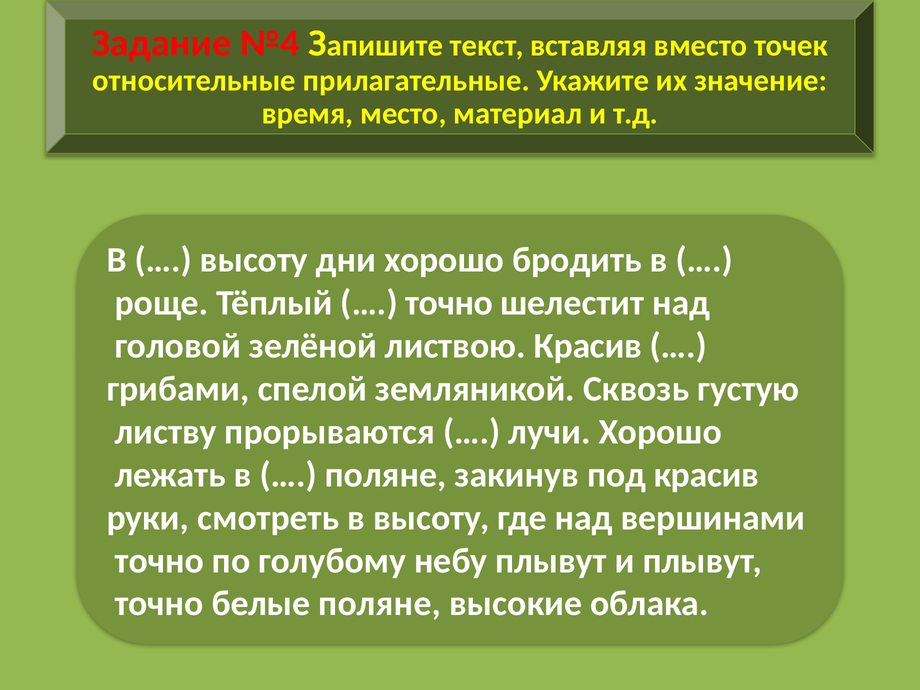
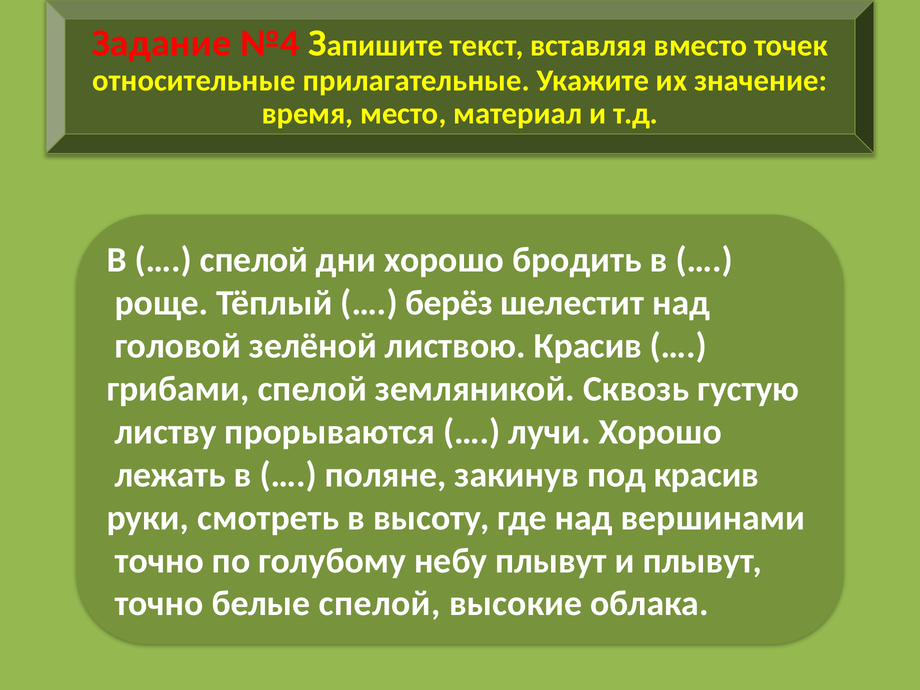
высоту: высоту -> спелой (254, 260)
точно: точно -> берёз (449, 303)
белые поляне: поляне -> спелой (380, 604)
